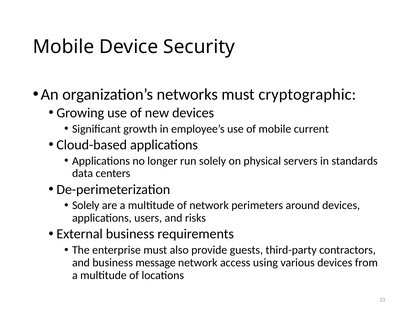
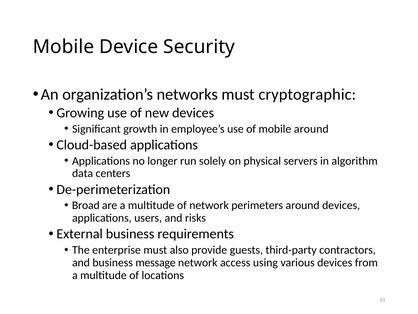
mobile current: current -> around (311, 129)
standards: standards -> algorithm (355, 161)
Solely: Solely -> Broad (86, 205)
